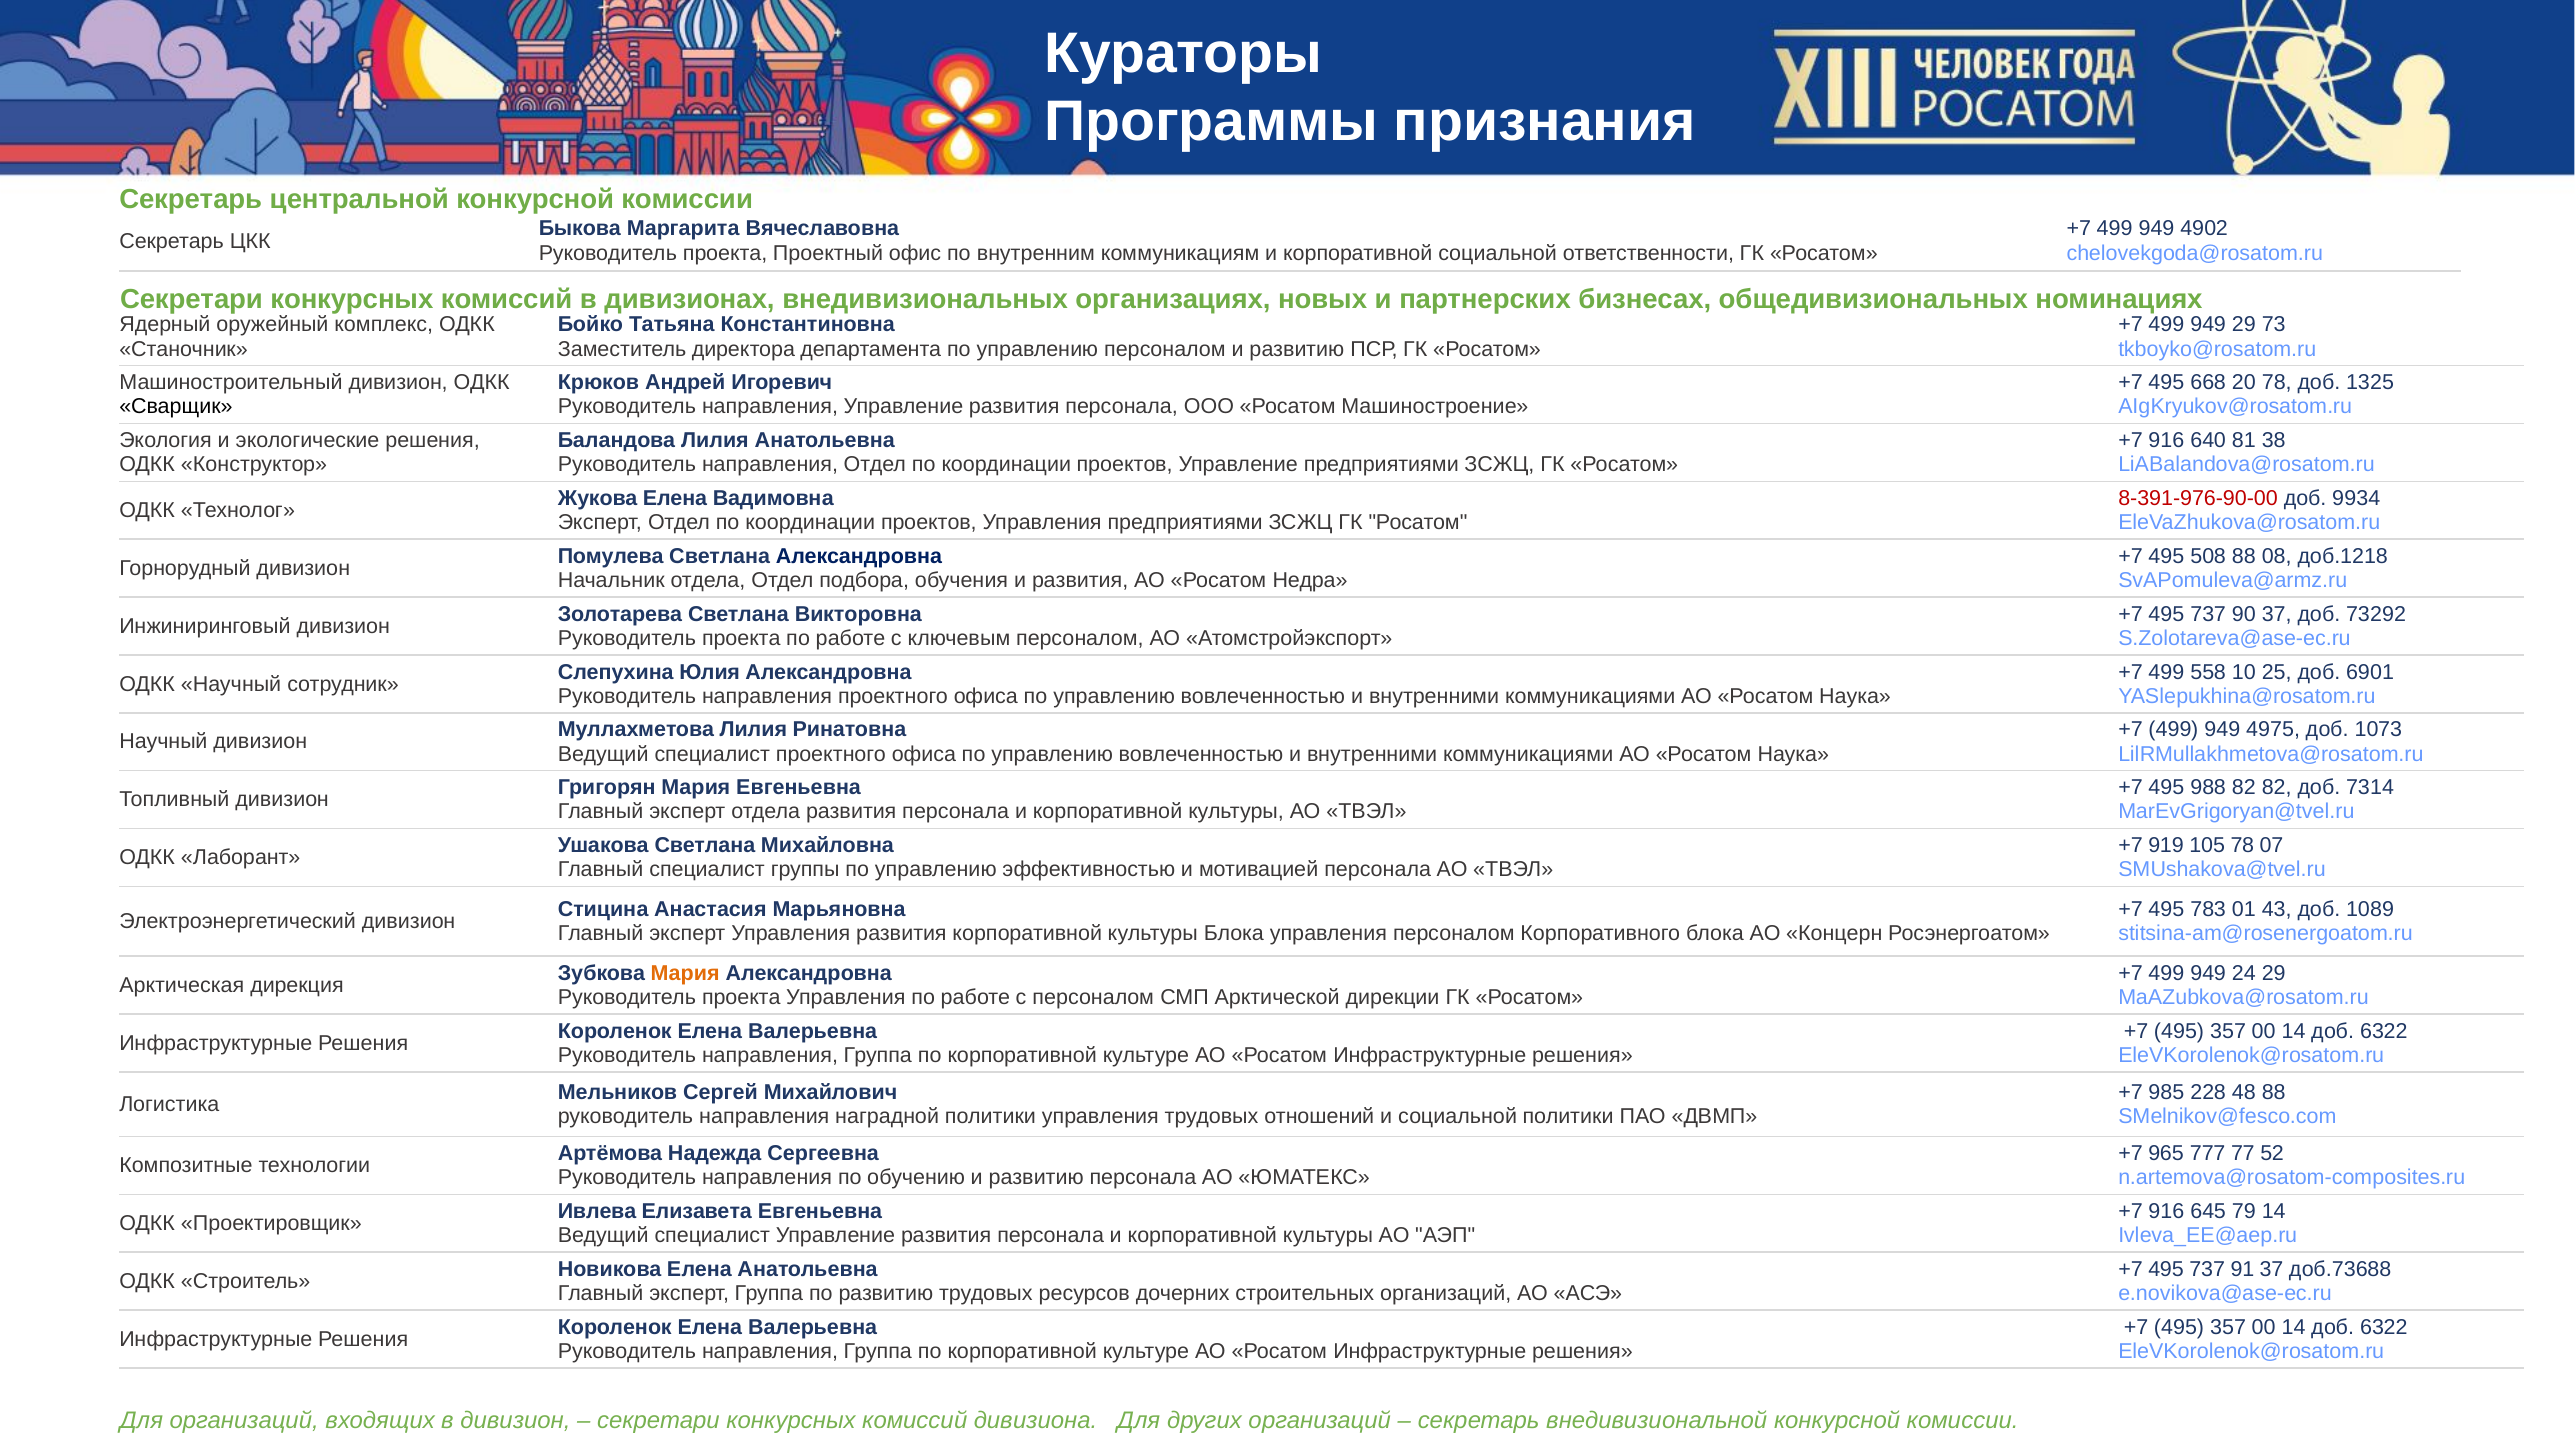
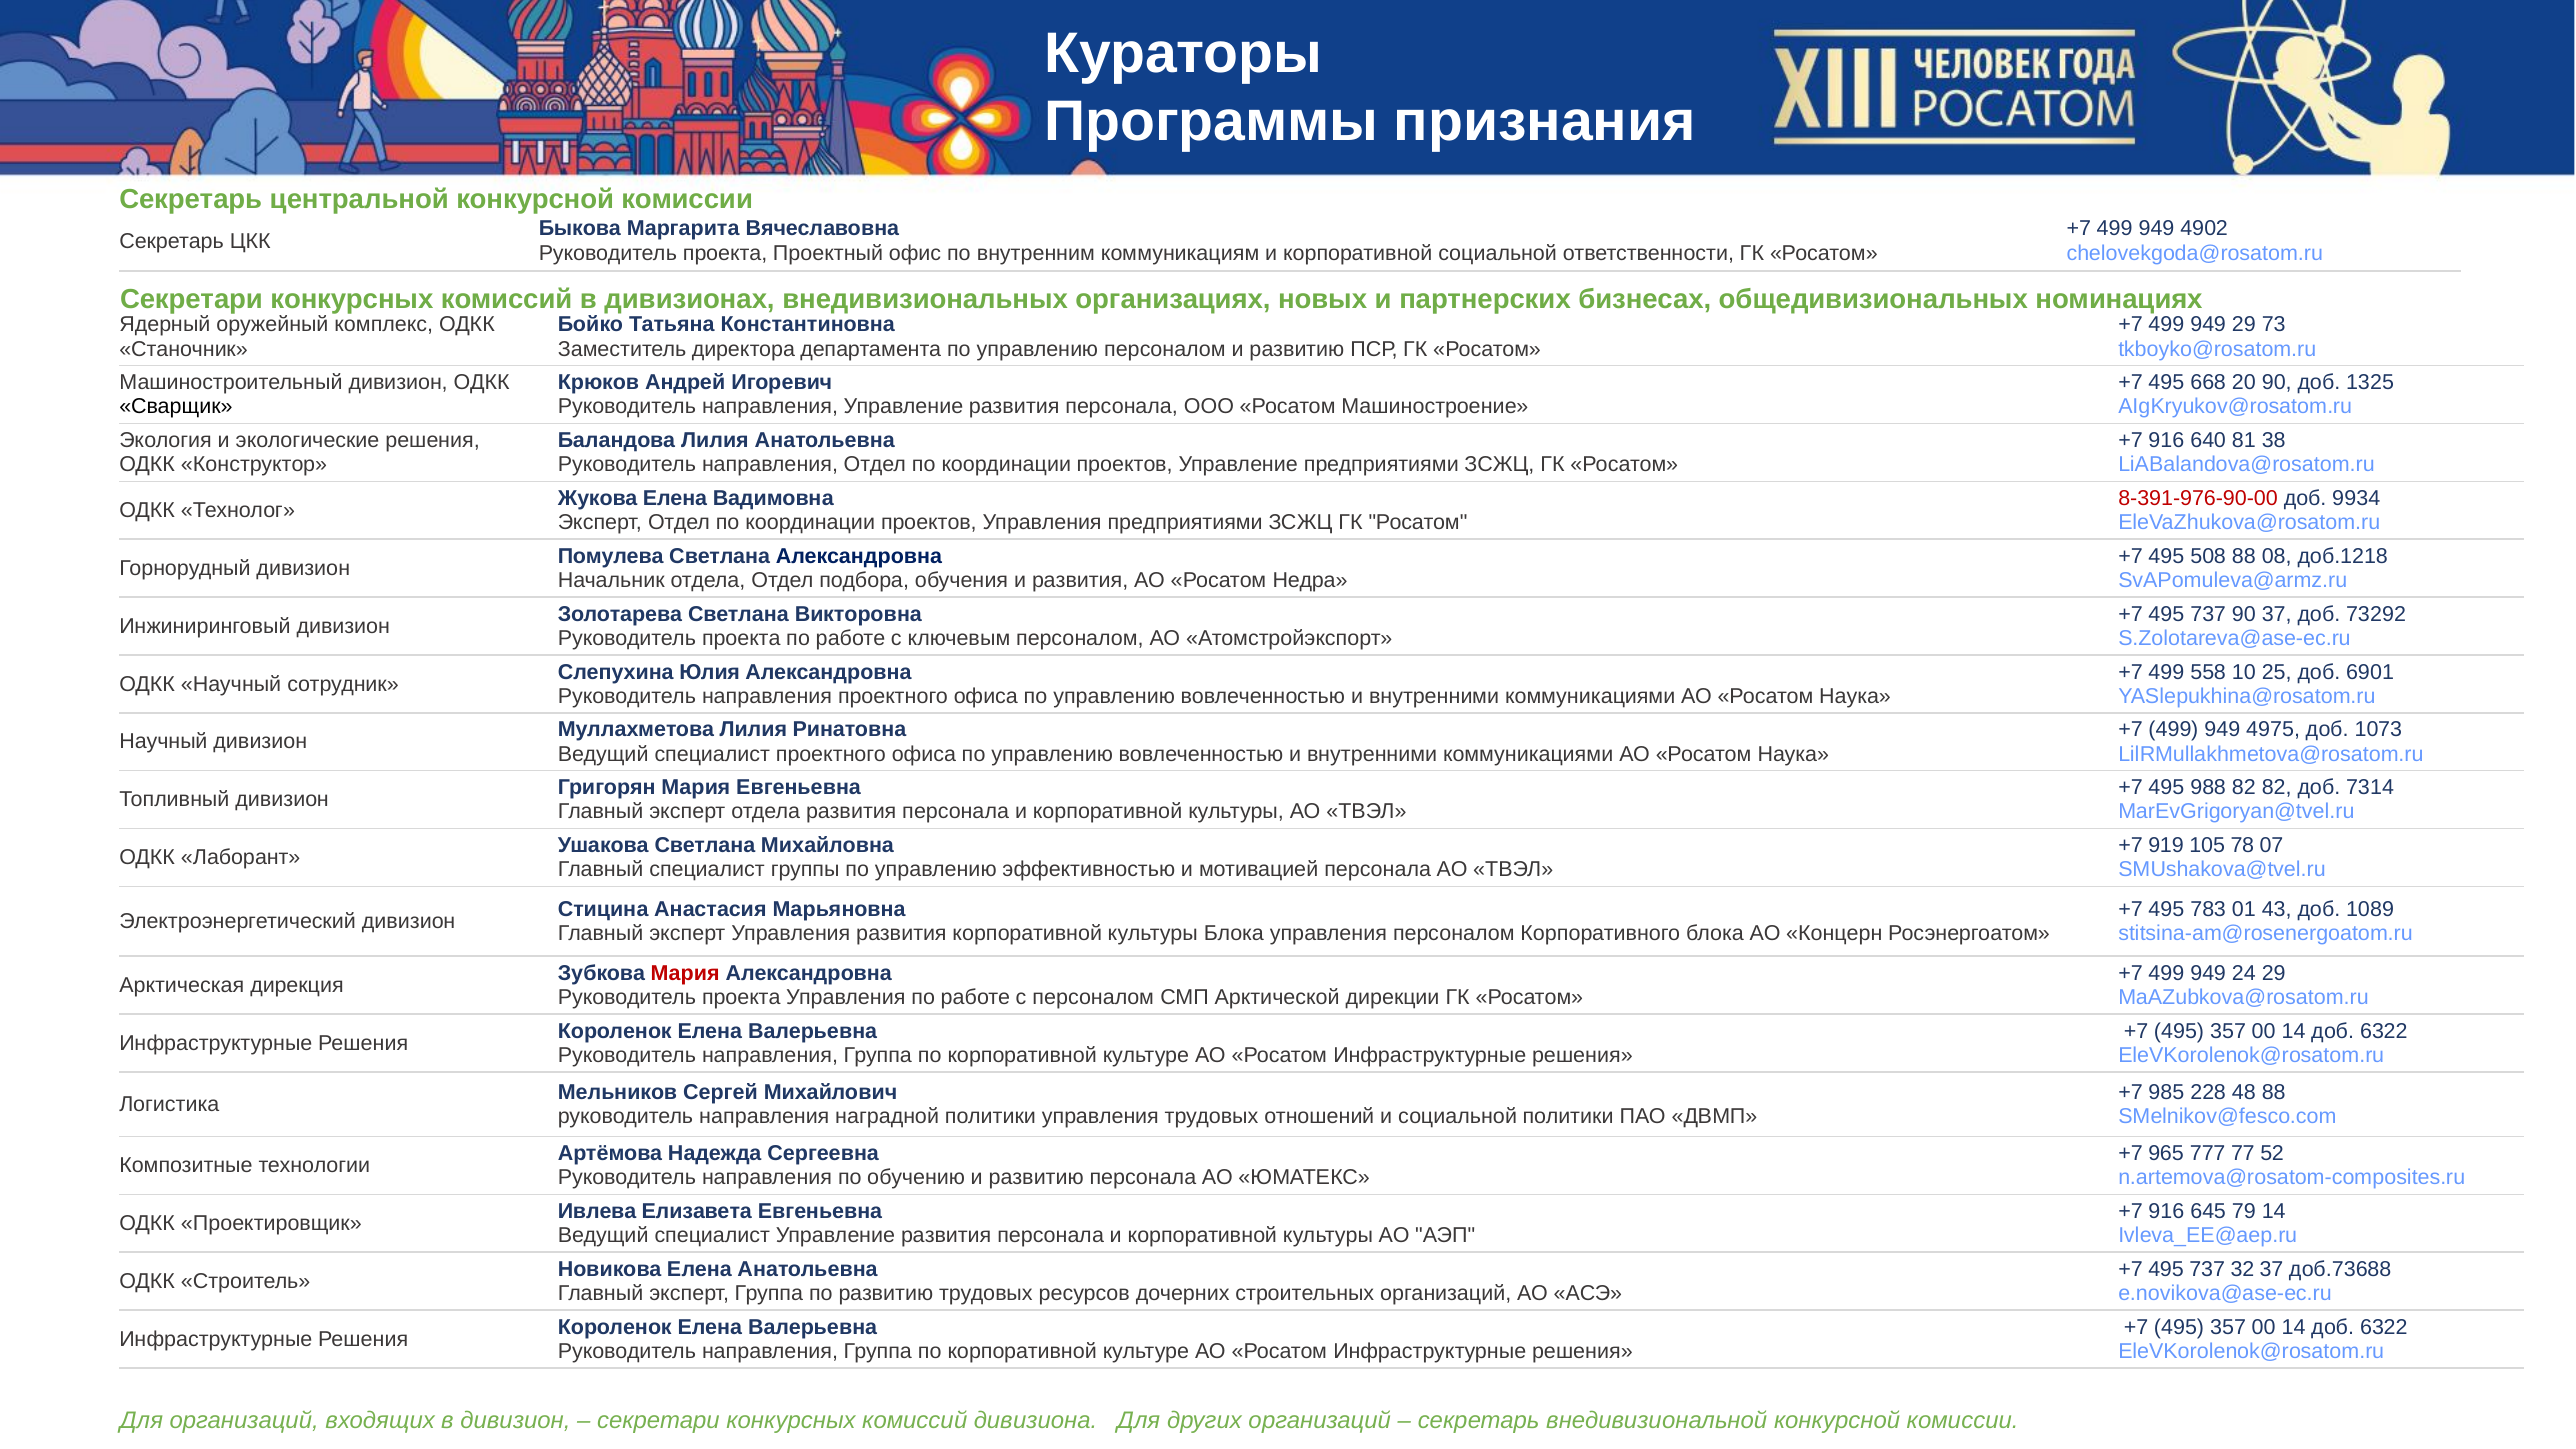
20 78: 78 -> 90 (2277, 383)
Мария colour: orange -> red (685, 973)
91: 91 -> 32 (2242, 1269)
